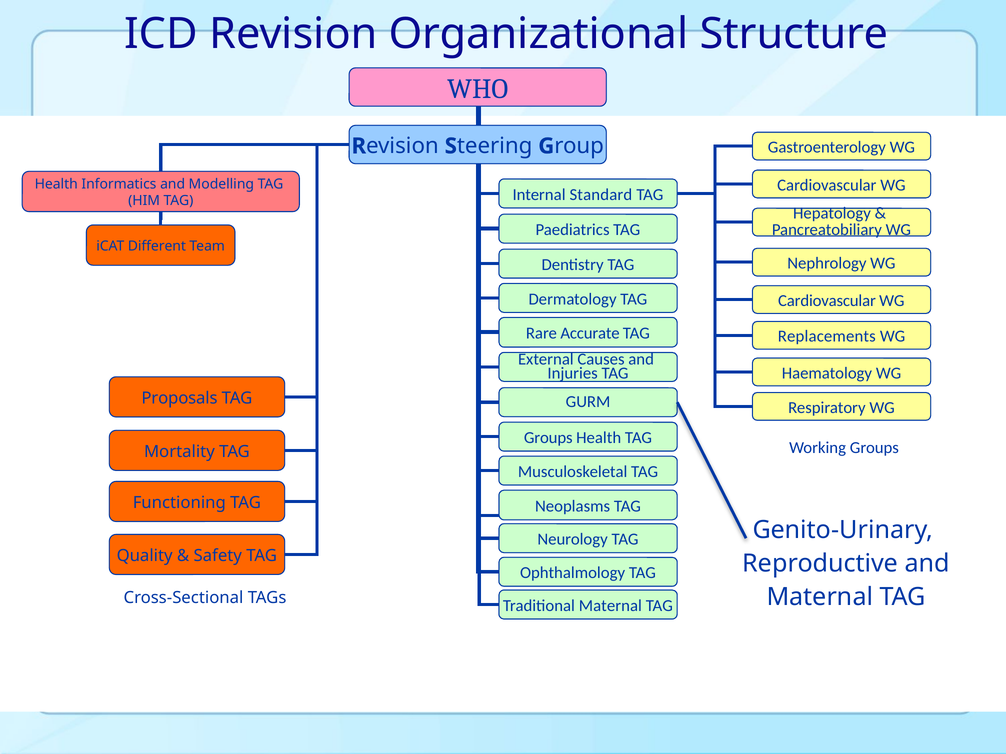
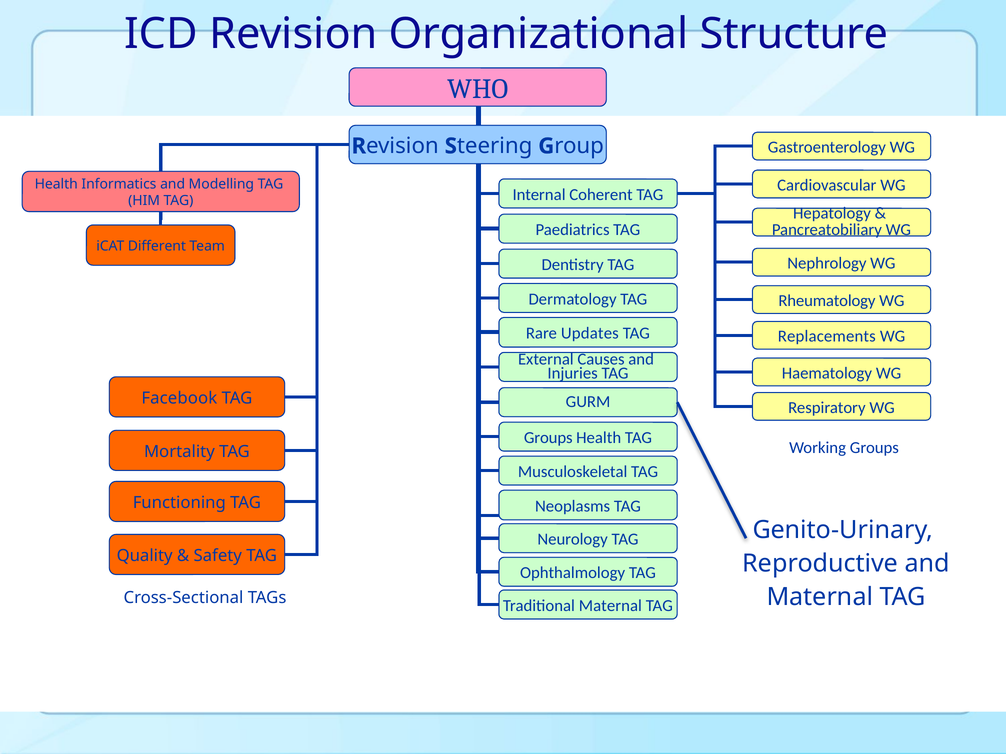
Standard: Standard -> Coherent (601, 195)
Cardiovascular: Cardiovascular -> Rheumatology (827, 301)
Accurate: Accurate -> Updates (590, 334)
Proposals: Proposals -> Facebook (179, 398)
